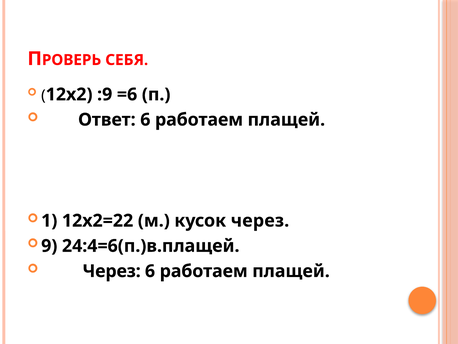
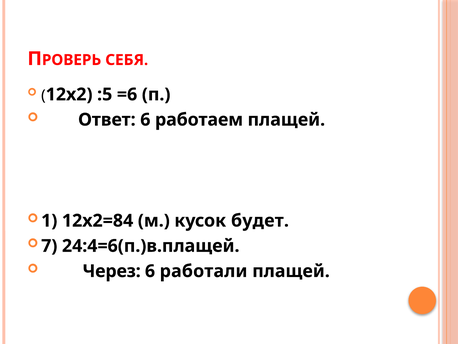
:9: :9 -> :5 (105, 94)
12х2=22: 12х2=22 -> 12х2=84 (98, 220)
кусок через: через -> будет (260, 220)
9: 9 -> 7 (49, 246)
работаем: работаем -> работали (204, 271)
